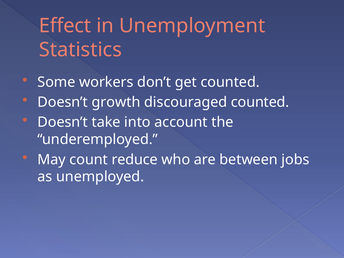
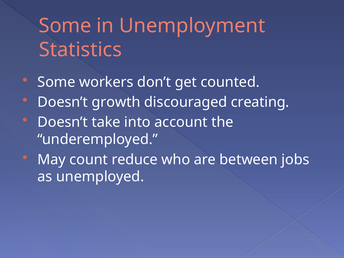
Effect: Effect -> Some (65, 26)
discouraged counted: counted -> creating (260, 102)
